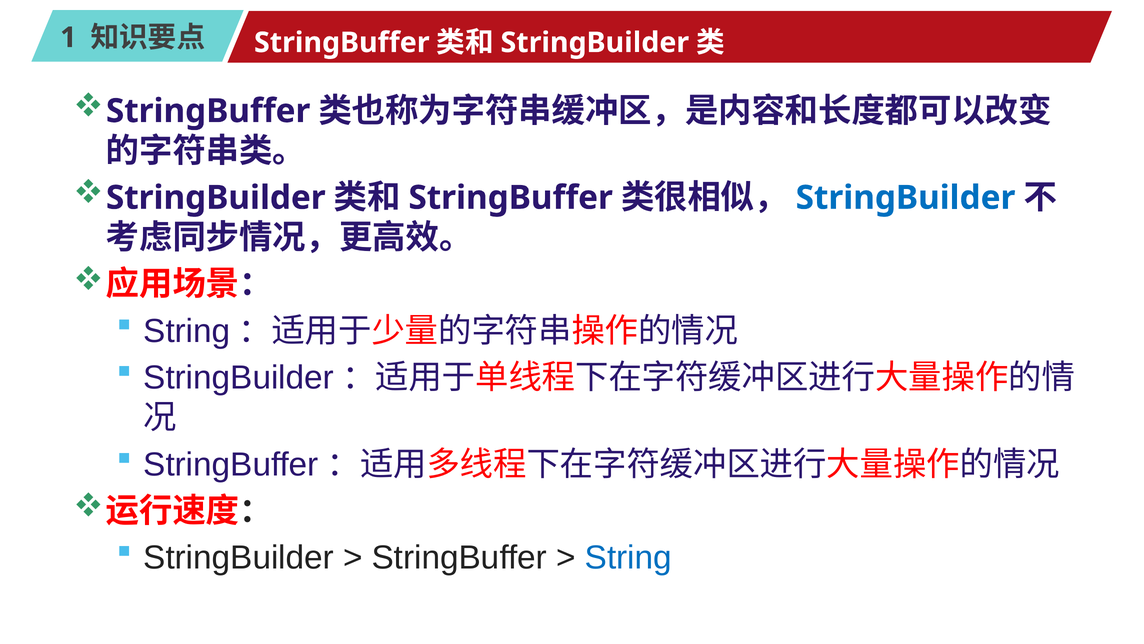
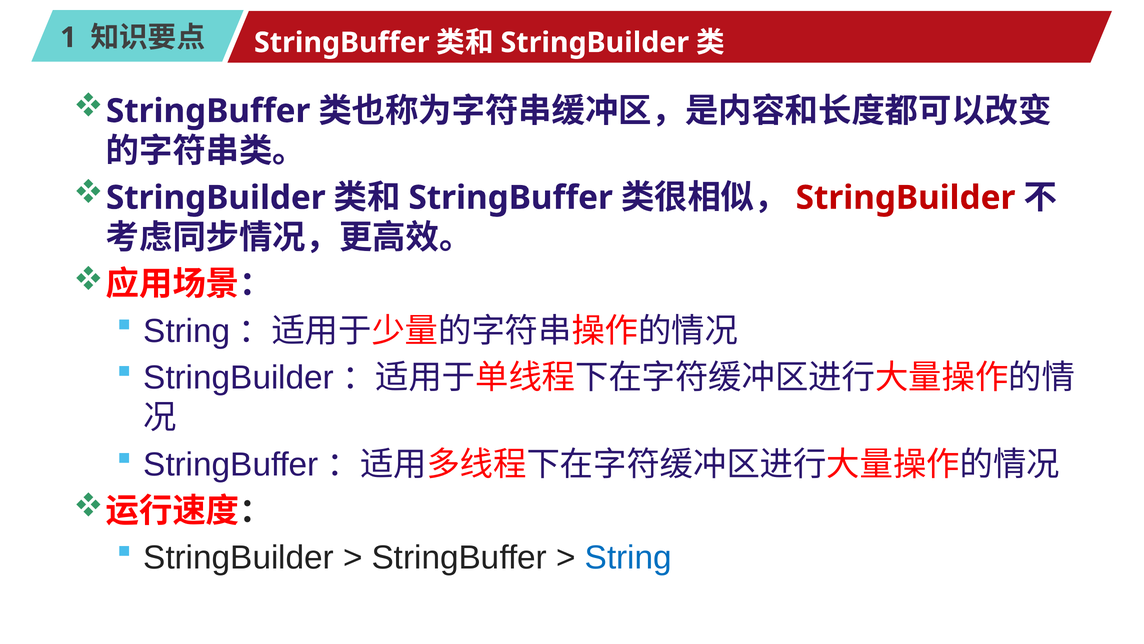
StringBuilder colour: blue -> red (906, 198)
